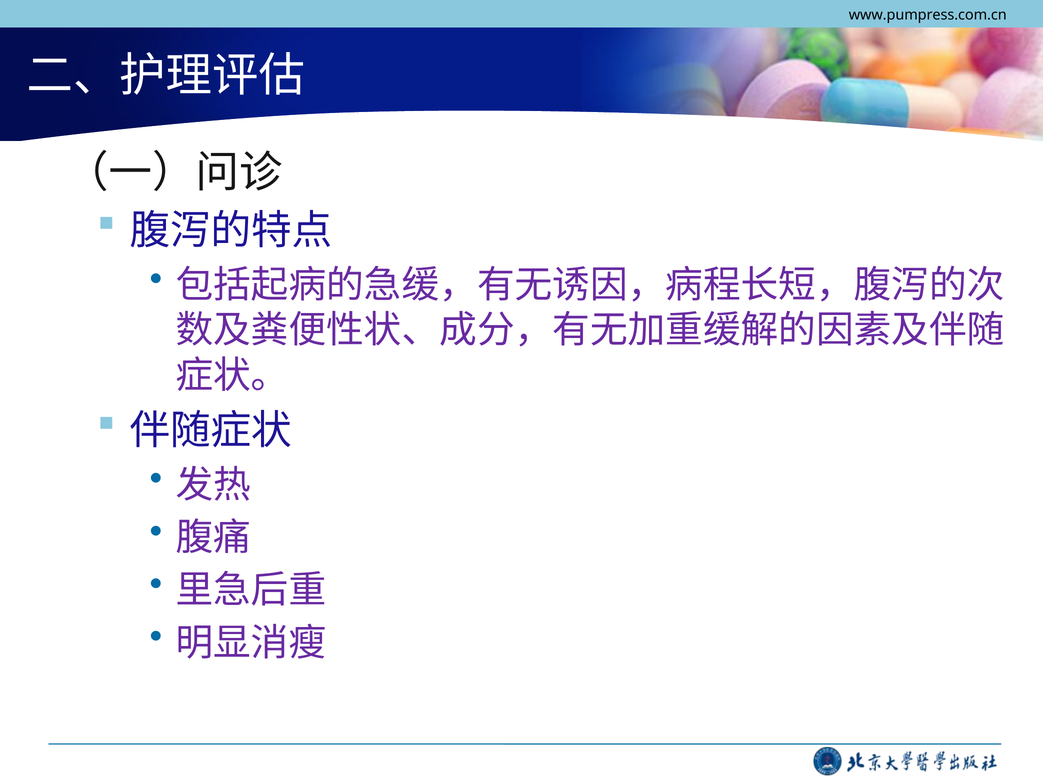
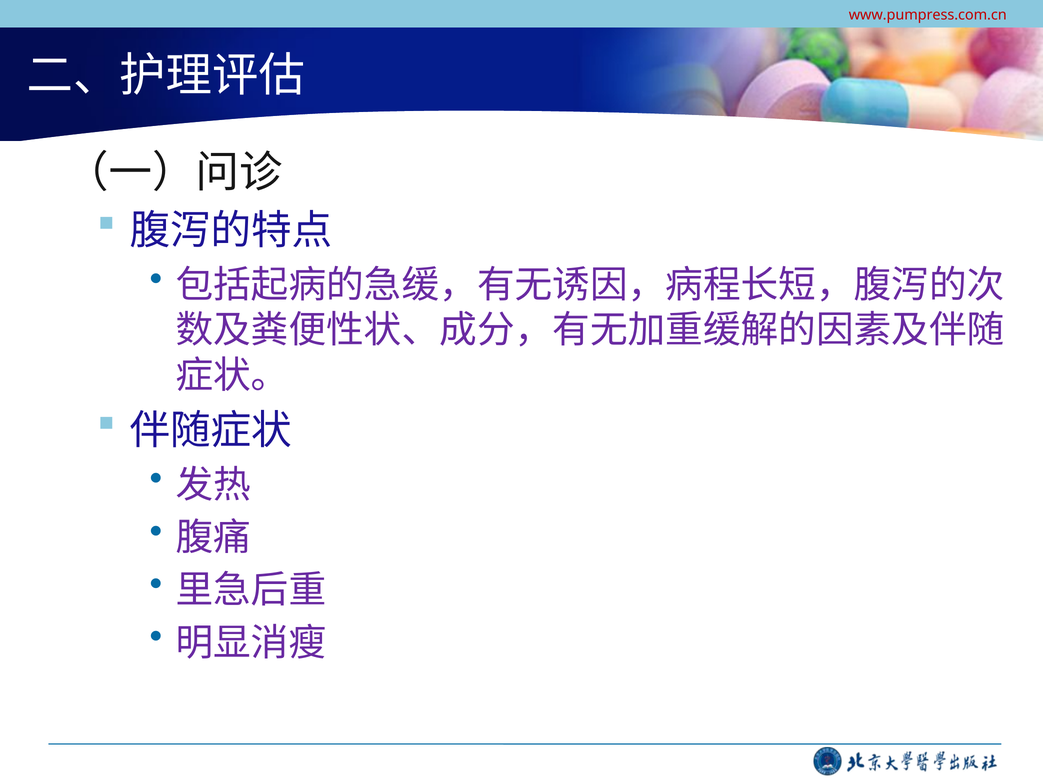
www.pumpress.com.cn colour: black -> red (928, 15)
